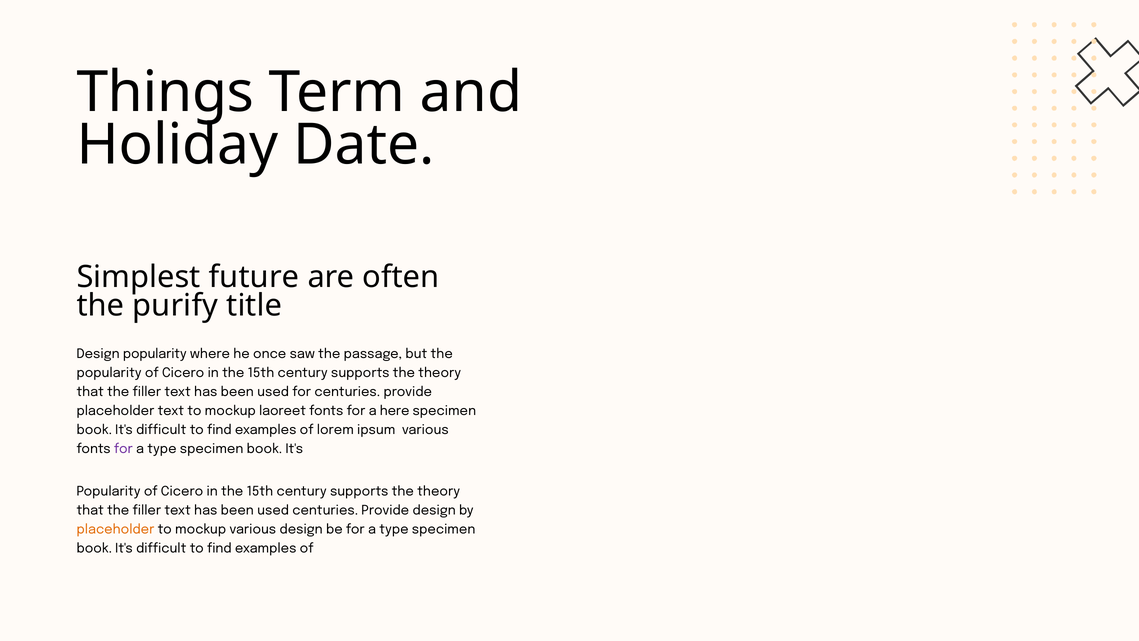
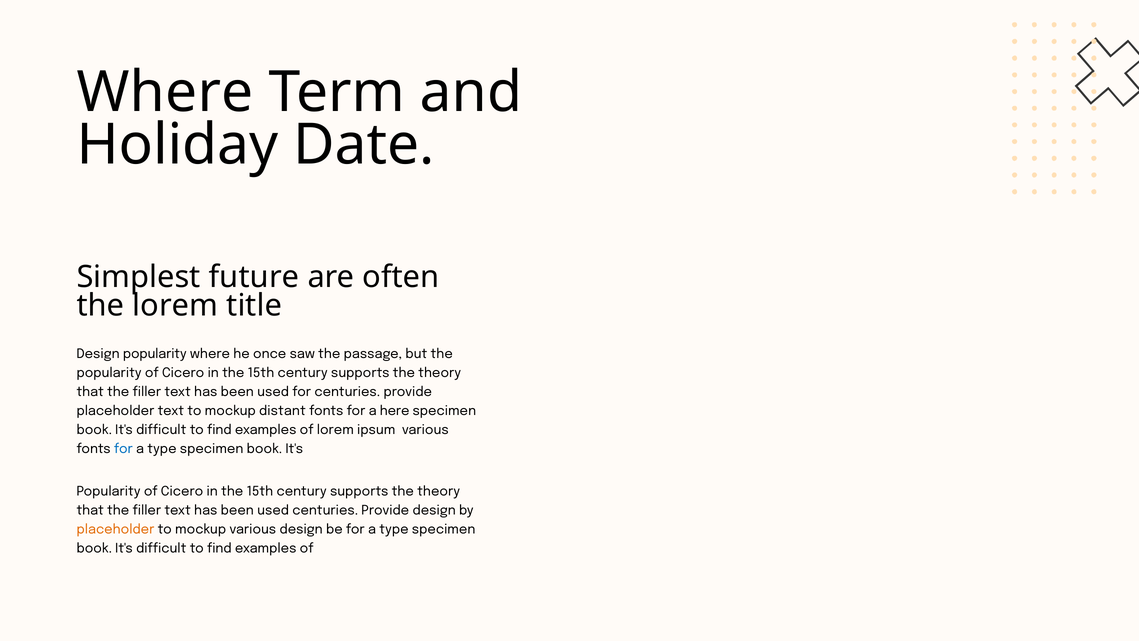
Things: Things -> Where (165, 92)
the purify: purify -> lorem (175, 305)
laoreet: laoreet -> distant (282, 411)
for colour: purple -> blue (123, 449)
